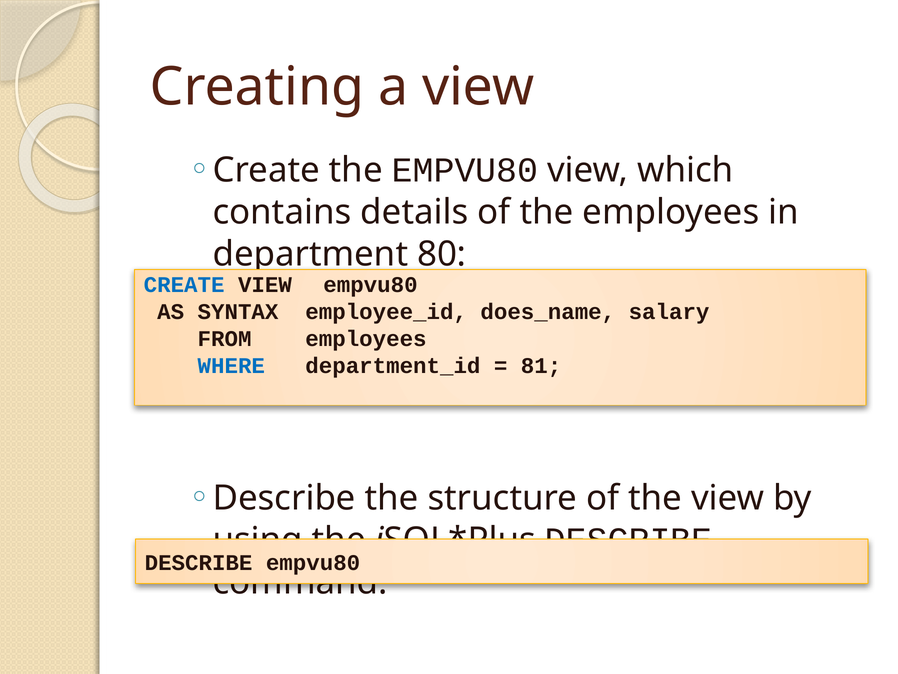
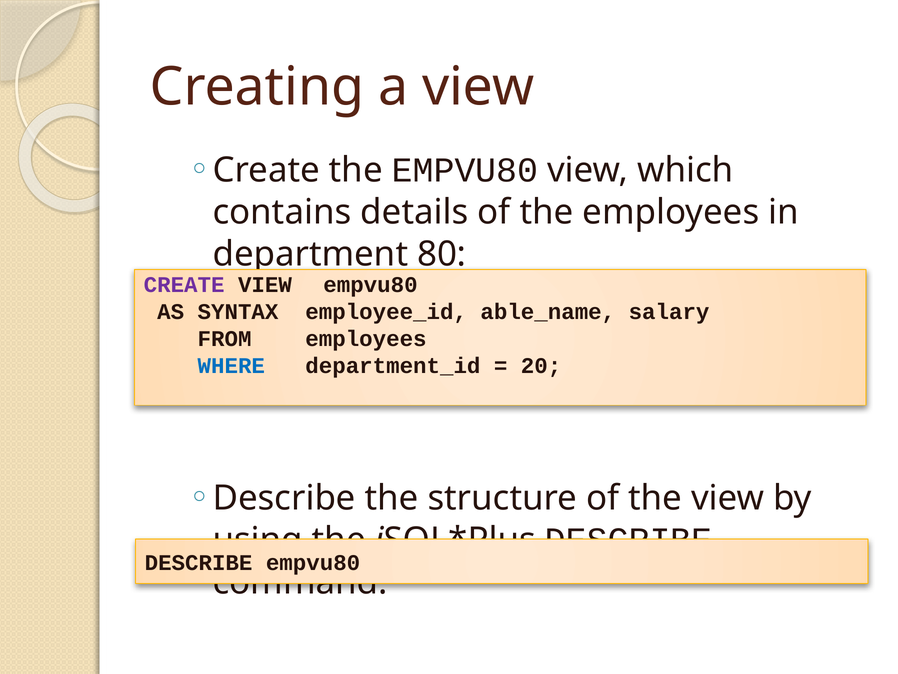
CREATE colour: blue -> purple (184, 285)
does_name: does_name -> able_name (548, 312)
81: 81 -> 20 (541, 366)
